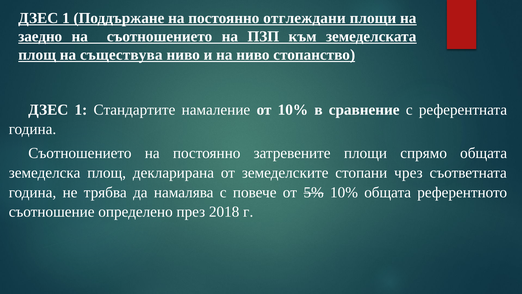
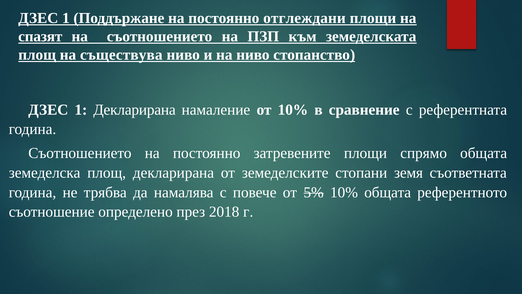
заедно: заедно -> спазят (40, 36)
1 Стандартите: Стандартите -> Декларирана (135, 110)
чрез: чрез -> земя (409, 173)
